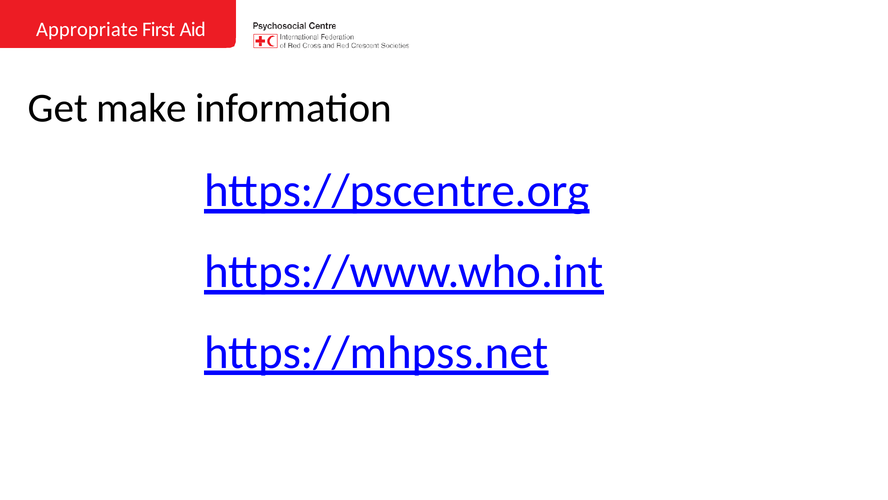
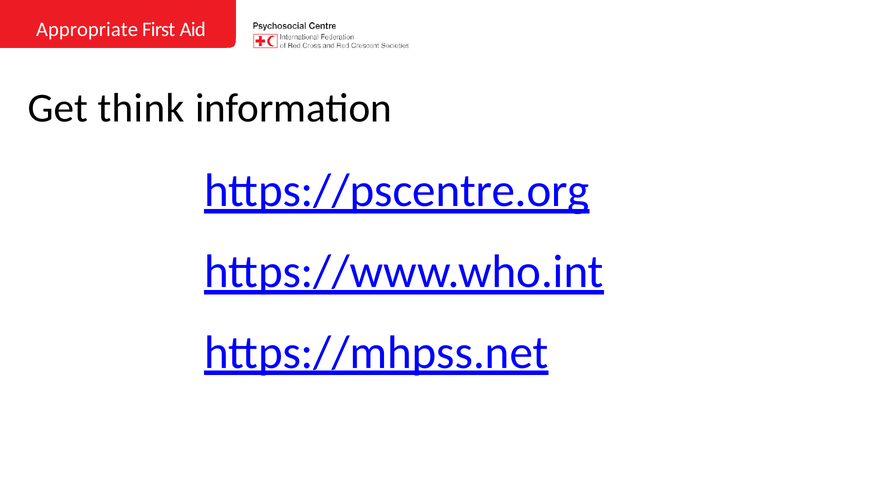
make: make -> think (141, 108)
